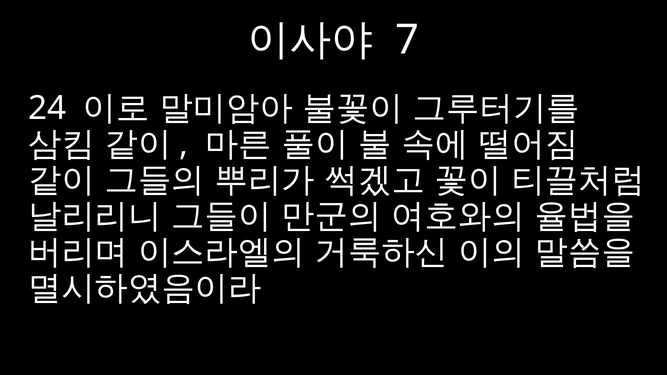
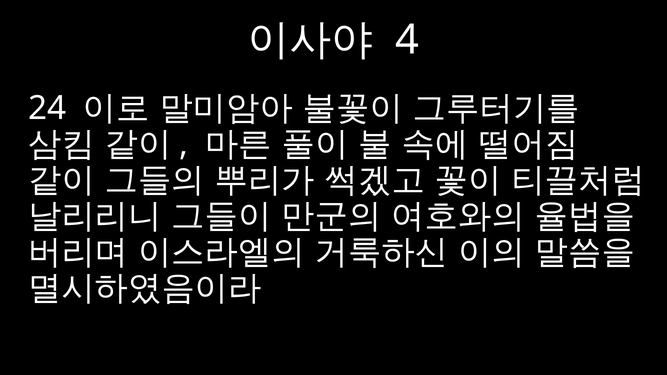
7: 7 -> 4 (407, 40)
